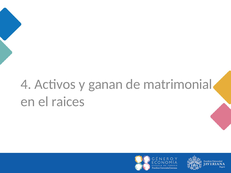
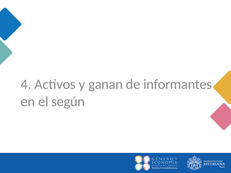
matrimonial: matrimonial -> informantes (178, 84)
raices: raices -> según (68, 102)
